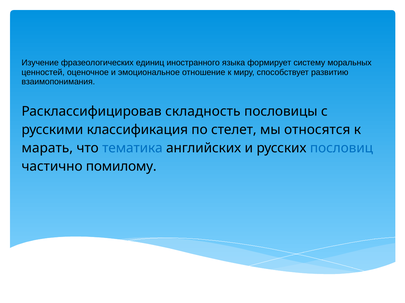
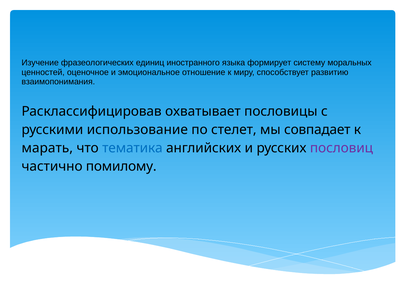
складность: складность -> охватывает (203, 112)
классификация: классификация -> использование (137, 130)
относятся: относятся -> совпадает (317, 130)
пословиц colour: blue -> purple (341, 149)
